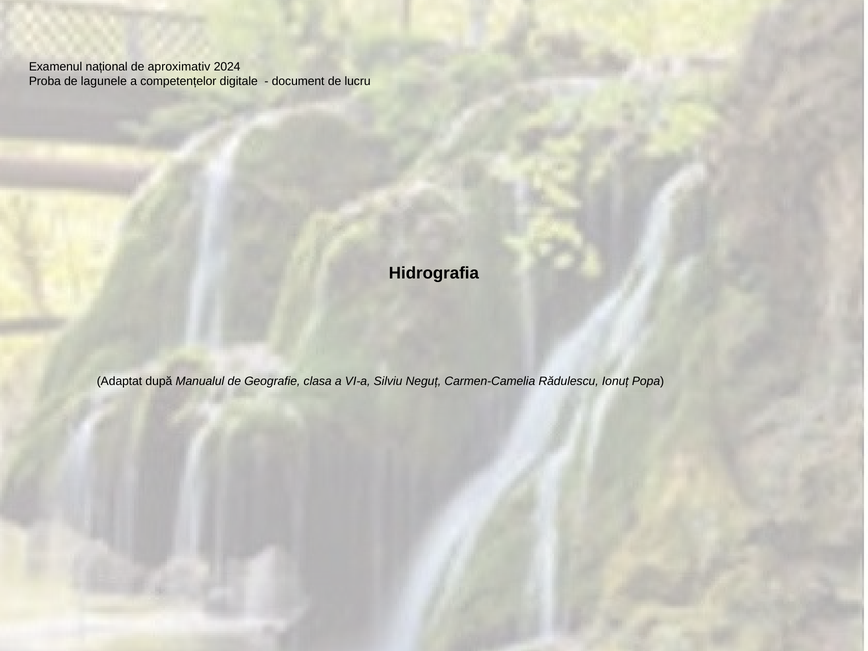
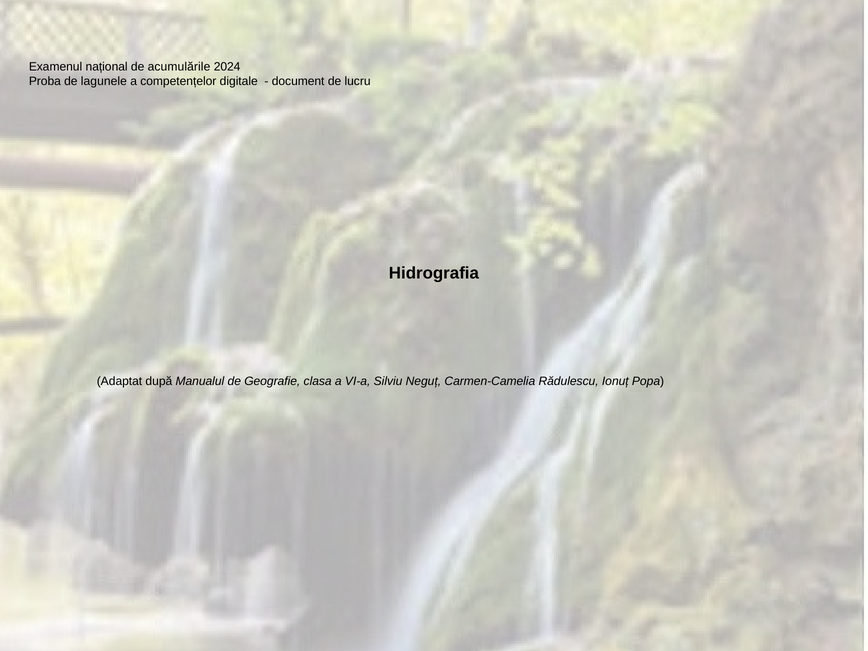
aproximativ: aproximativ -> acumulările (179, 67)
